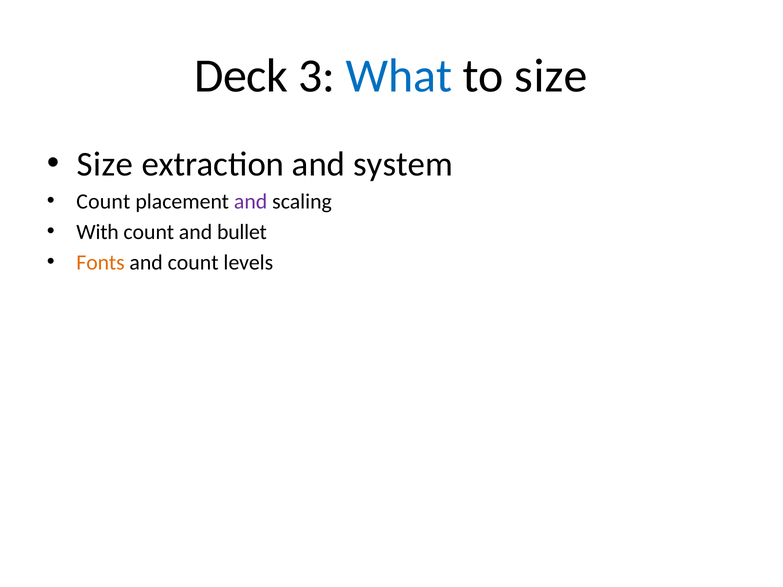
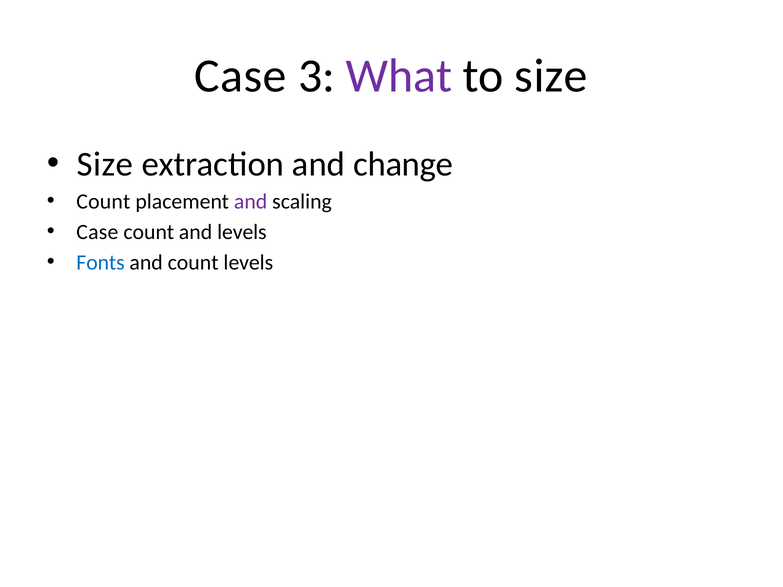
Deck: Deck -> Case (241, 76)
What colour: blue -> purple (399, 76)
system: system -> change (403, 164)
With: With -> Case (97, 232)
and bullet: bullet -> levels (242, 232)
Fonts colour: orange -> blue (100, 263)
